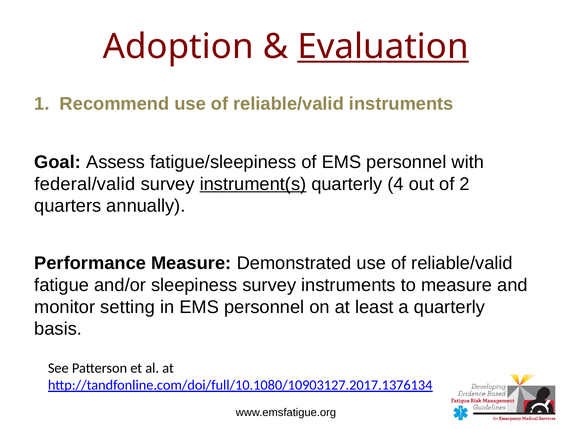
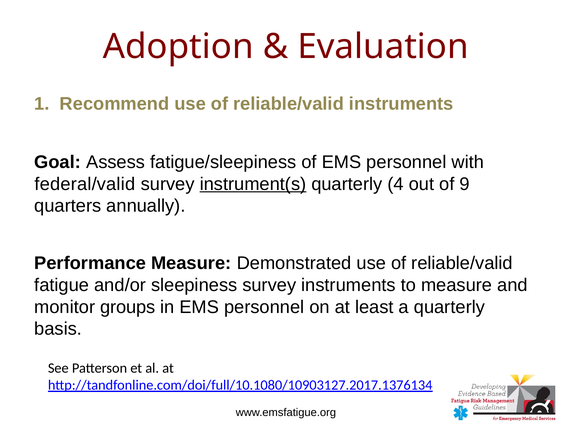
Evaluation underline: present -> none (383, 47)
2: 2 -> 9 (465, 184)
setting: setting -> groups (128, 307)
